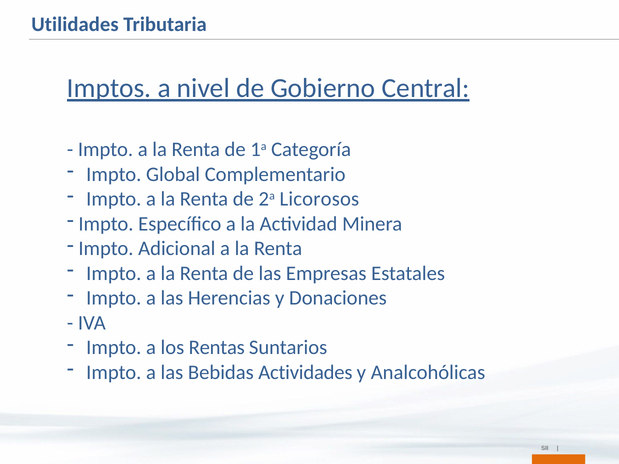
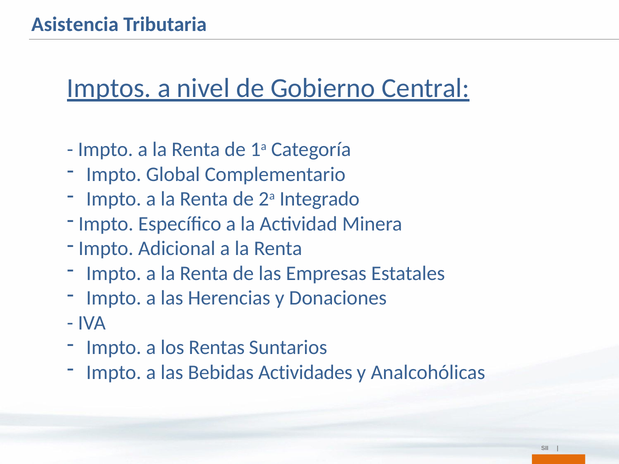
Utilidades: Utilidades -> Asistencia (75, 25)
Licorosos: Licorosos -> Integrado (320, 199)
